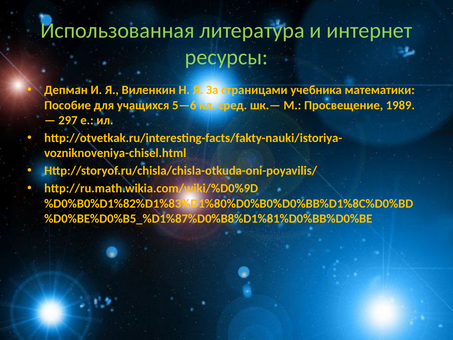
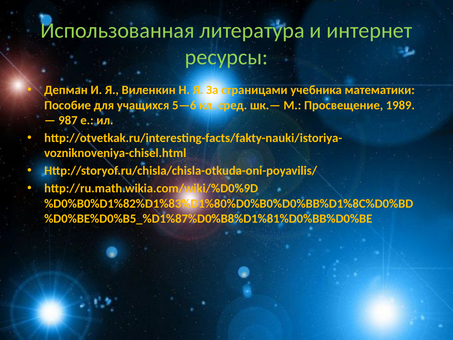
297: 297 -> 987 (68, 120)
